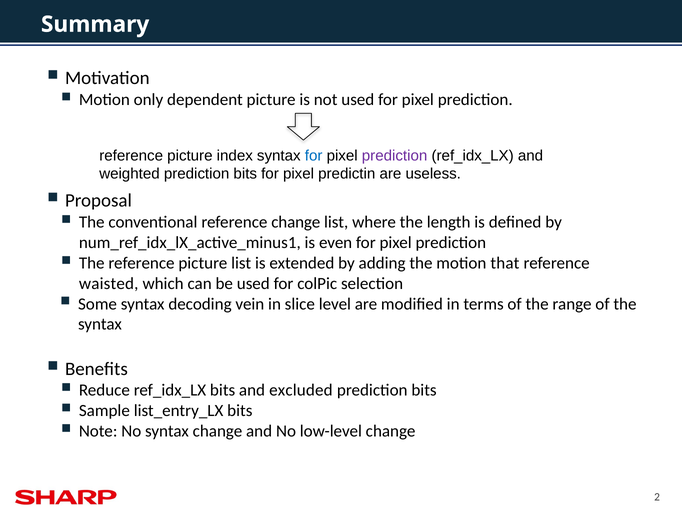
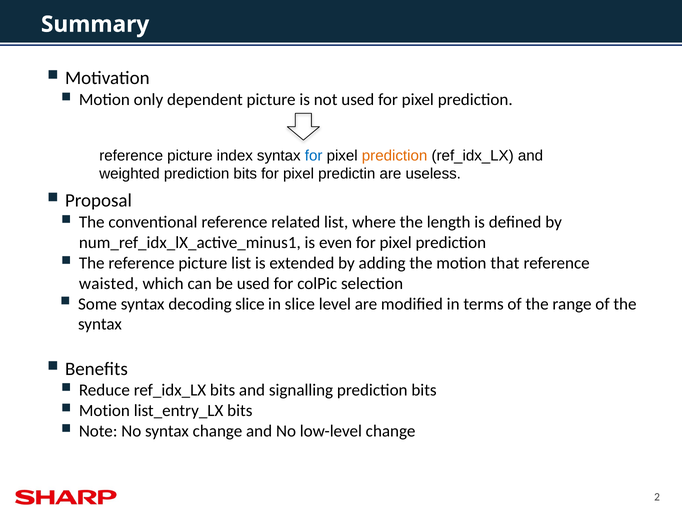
prediction colour: purple -> orange (395, 156)
reference change: change -> related (296, 222)
decoding vein: vein -> slice (250, 304)
excluded: excluded -> signalling (301, 391)
Sample: Sample -> Motion (104, 411)
